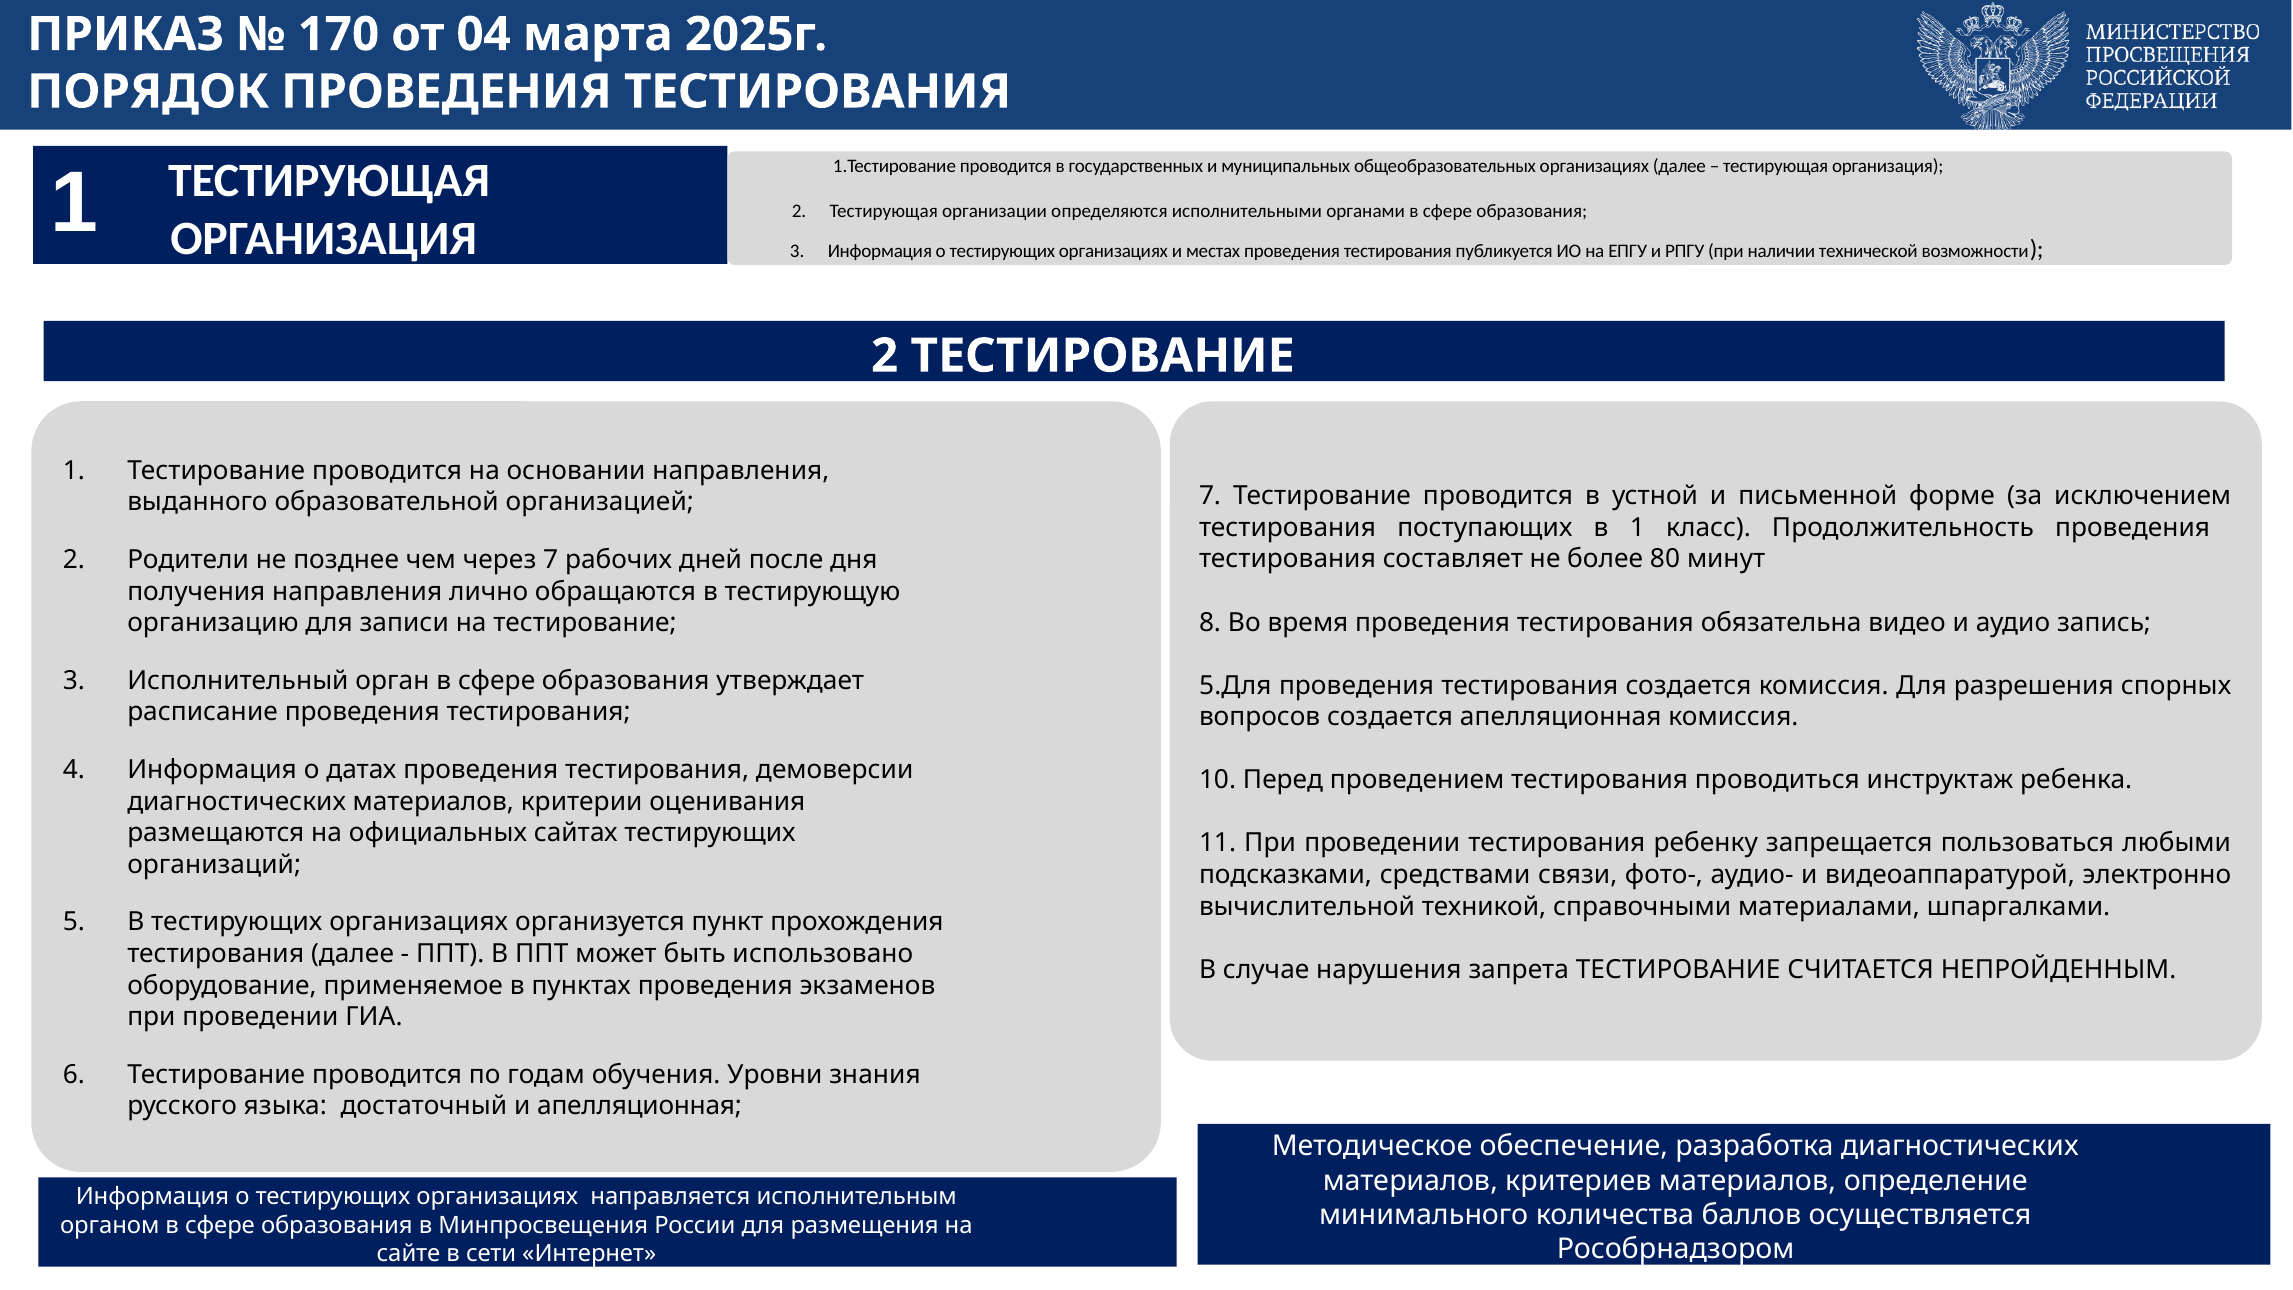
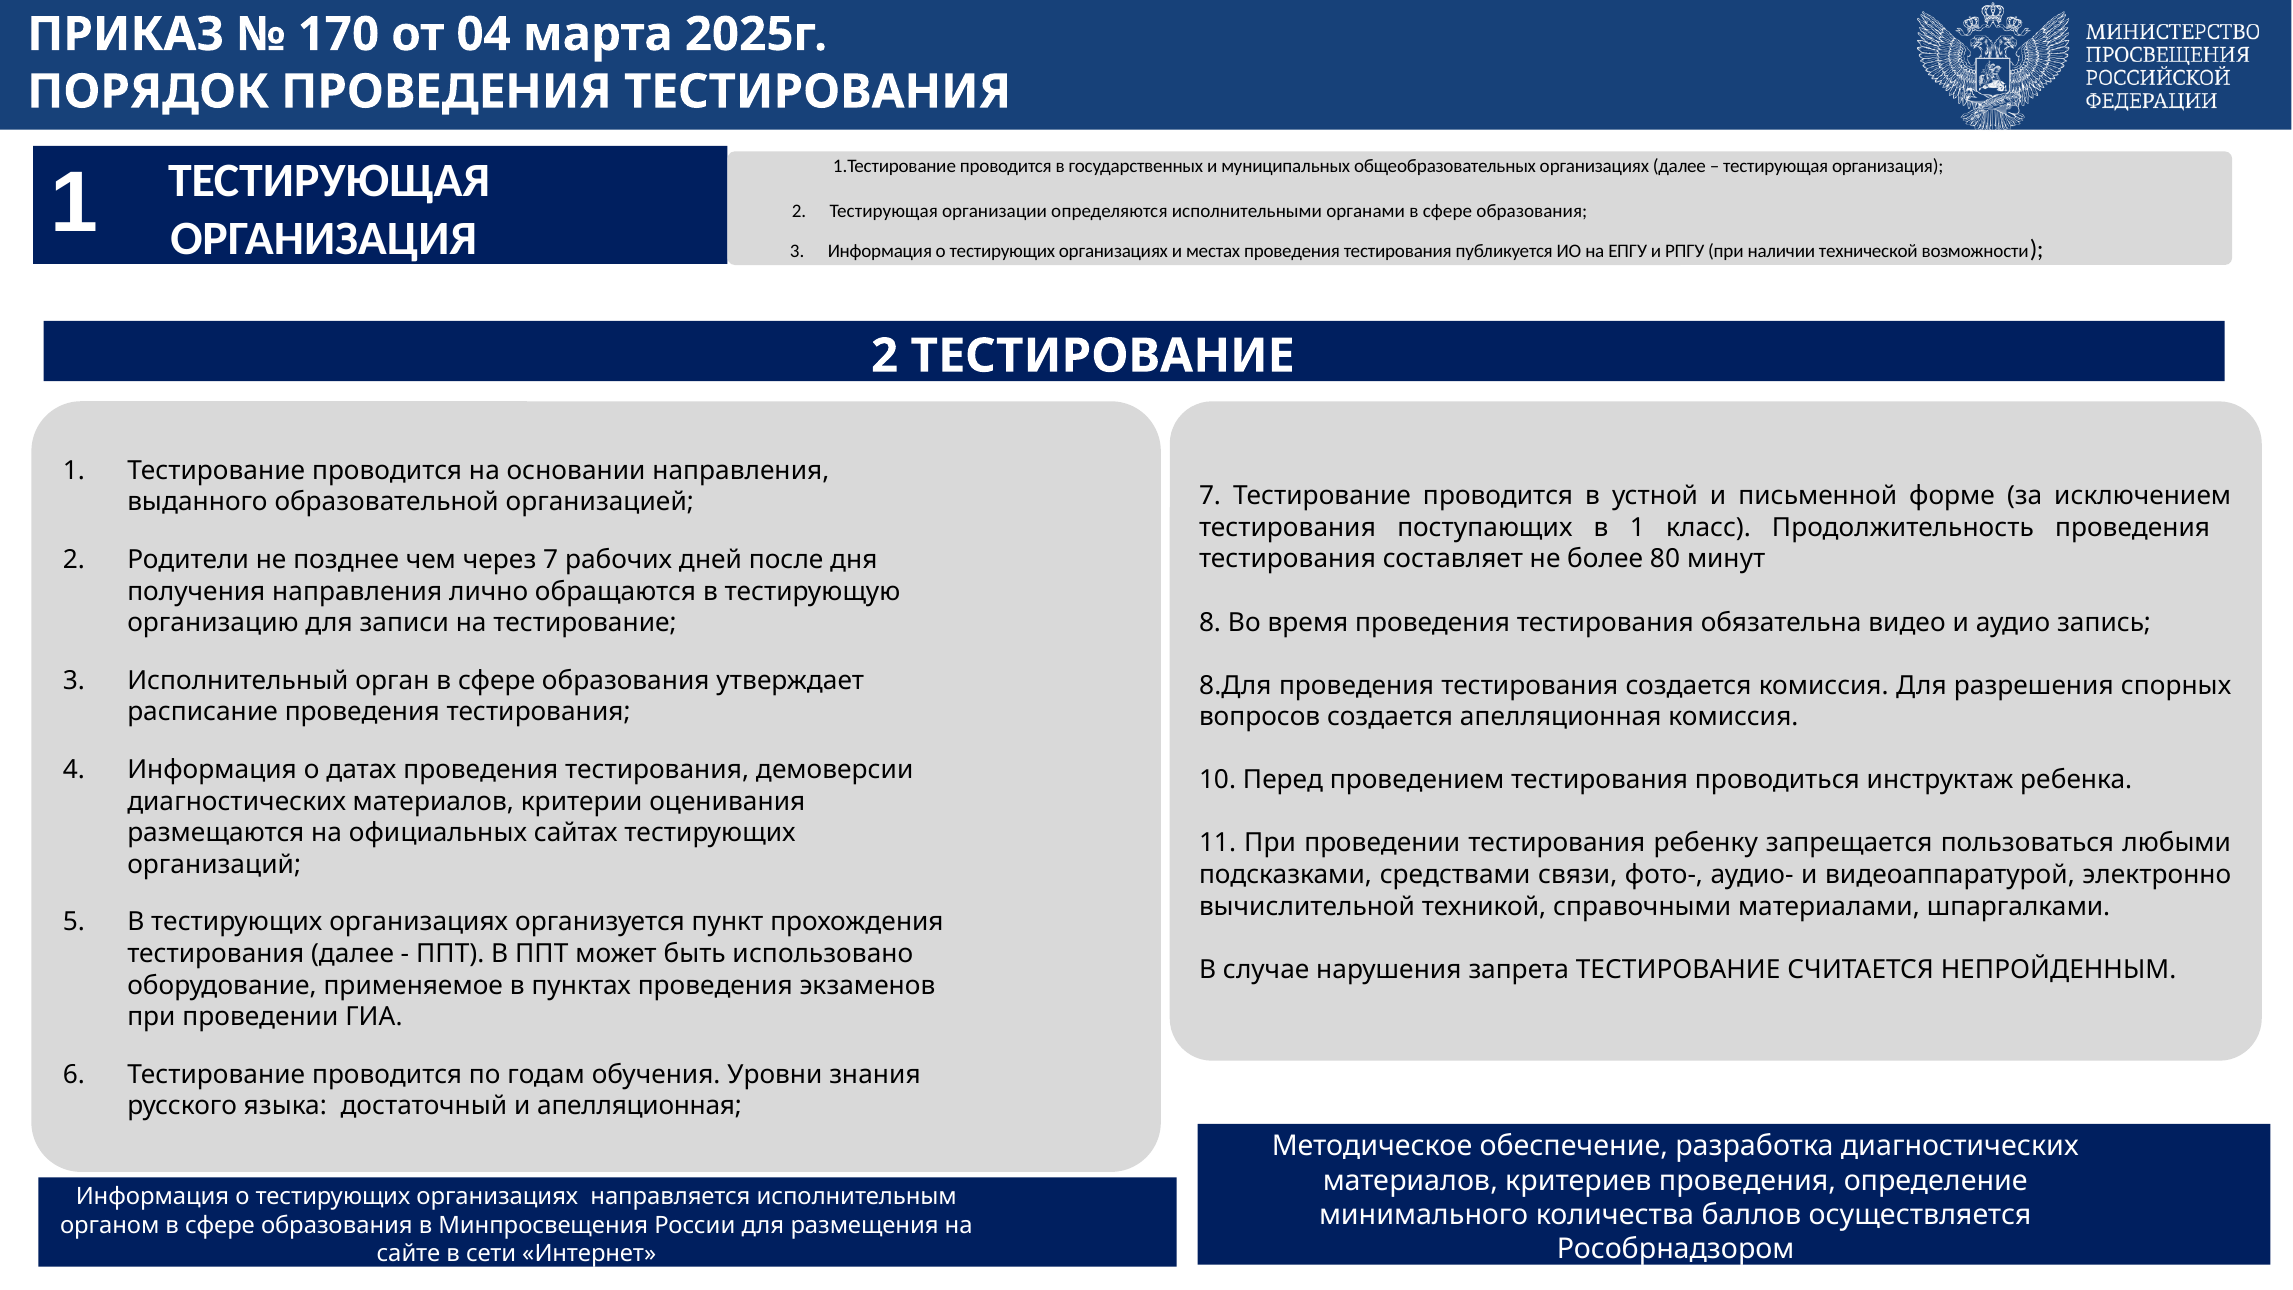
5.Для: 5.Для -> 8.Для (1235, 685)
критериев материалов: материалов -> проведения (1748, 1180)
